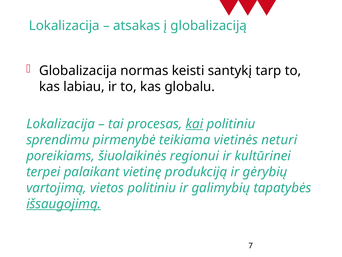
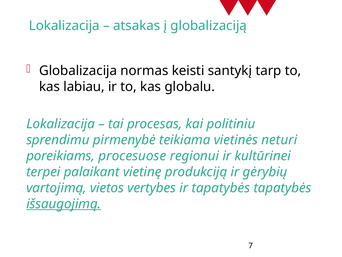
kai underline: present -> none (194, 124)
šiuolaikinės: šiuolaikinės -> procesuose (132, 156)
vietos politiniu: politiniu -> vertybes (152, 188)
ir galimybių: galimybių -> tapatybės (221, 188)
